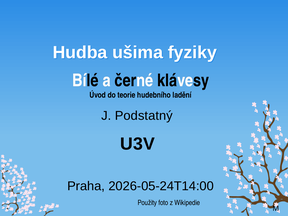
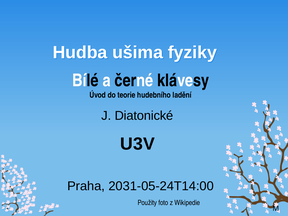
Podstatný: Podstatný -> Diatonické (144, 116)
2026-05-24T14:00: 2026-05-24T14:00 -> 2031-05-24T14:00 (161, 186)
